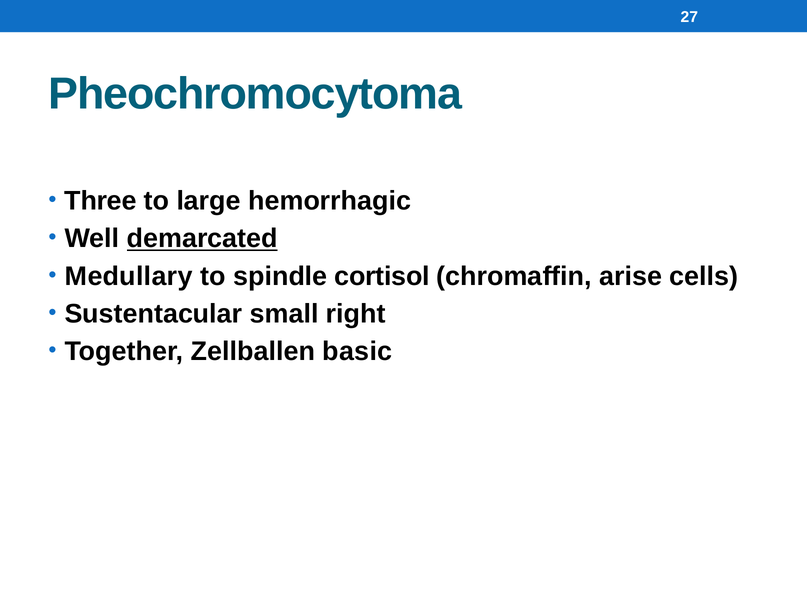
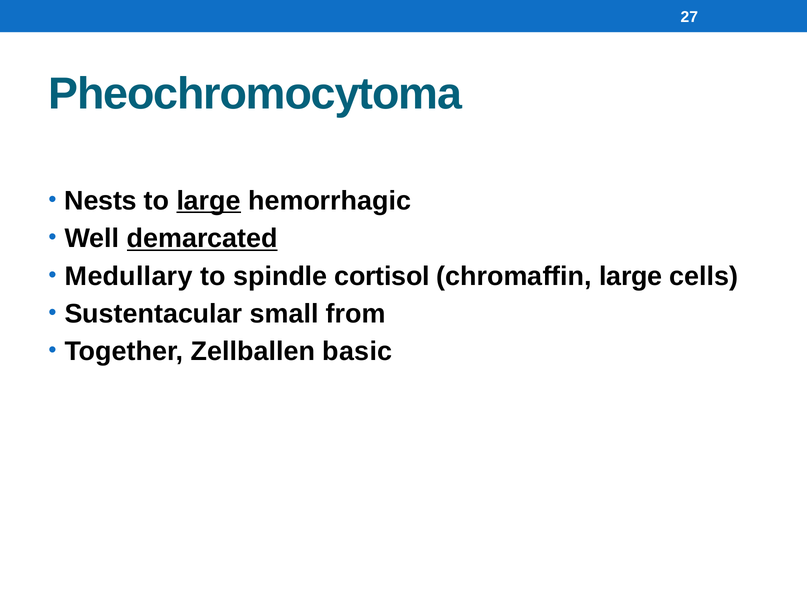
Three: Three -> Nests (101, 201)
large underline: none -> present (209, 201)
chromaffin arise: arise -> large (631, 276)
right: right -> from (356, 314)
